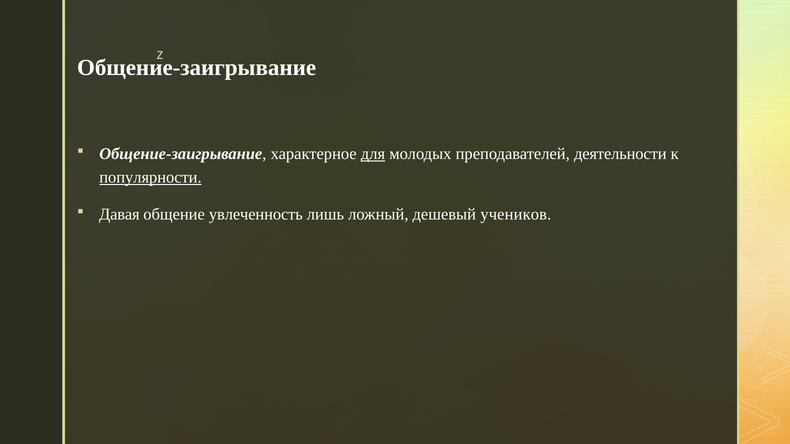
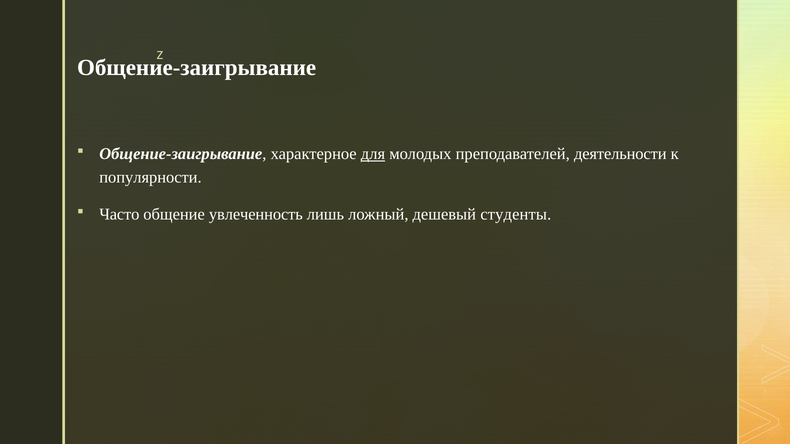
популярности underline: present -> none (150, 178)
Давая: Давая -> Часто (119, 214)
учеников: учеников -> студенты (516, 214)
